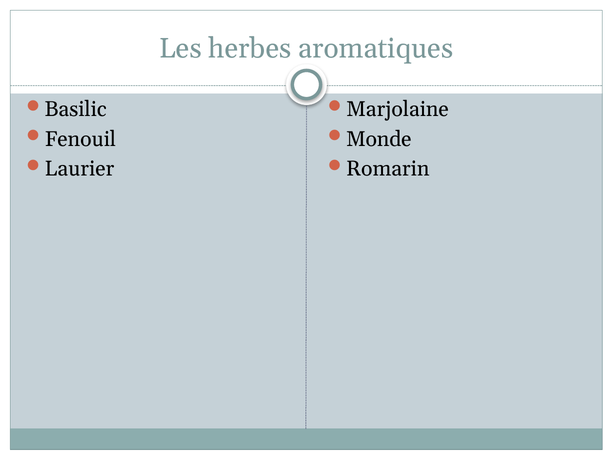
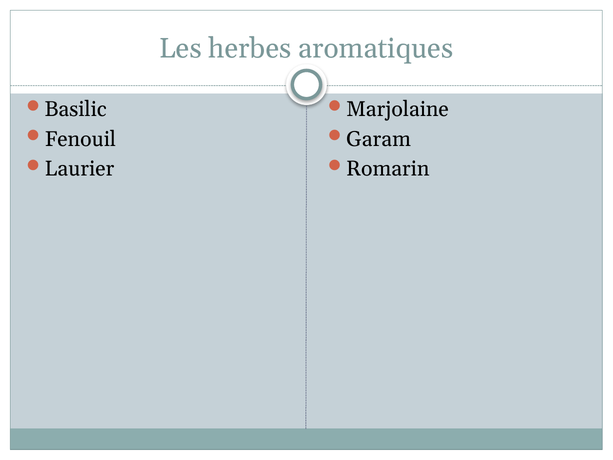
Monde: Monde -> Garam (379, 139)
